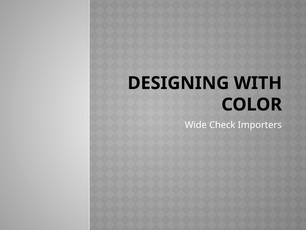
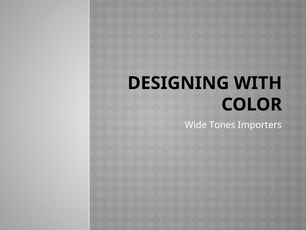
Check: Check -> Tones (222, 125)
